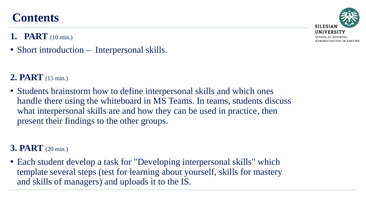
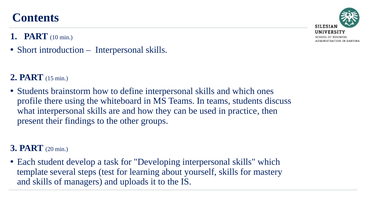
handle: handle -> profile (30, 101)
